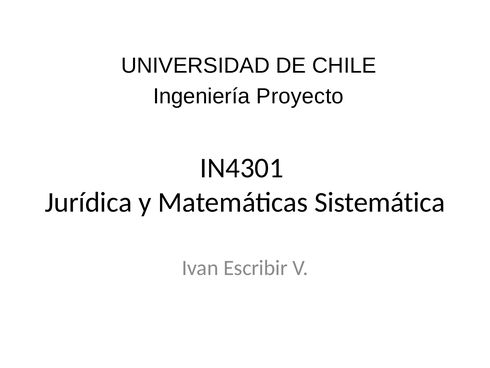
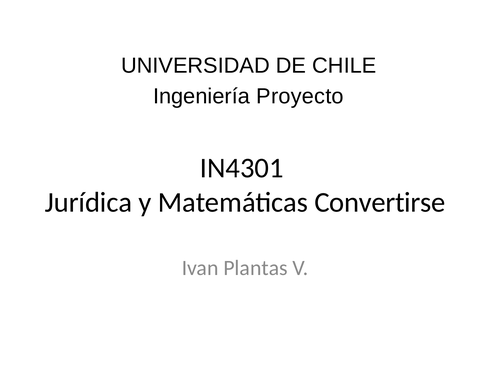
Sistemática: Sistemática -> Convertirse (380, 202)
Escribir: Escribir -> Plantas (256, 268)
